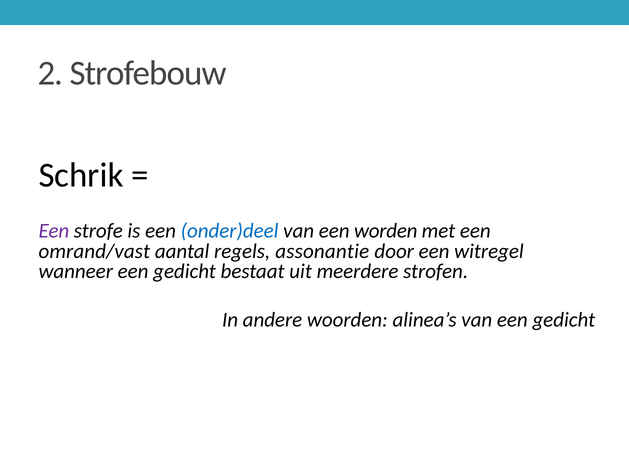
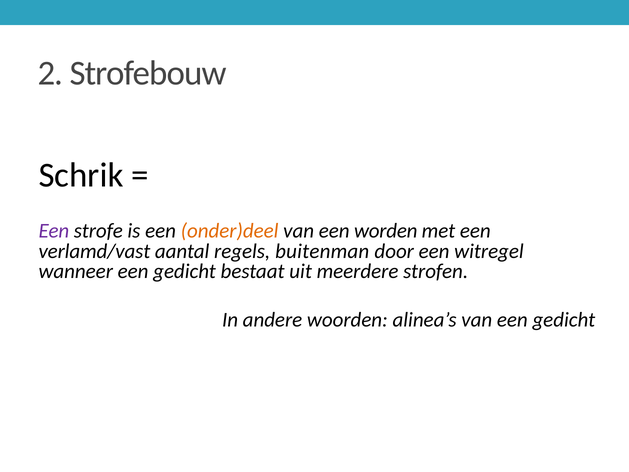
onder)deel colour: blue -> orange (230, 231)
omrand/vast: omrand/vast -> verlamd/vast (94, 251)
assonantie: assonantie -> buitenman (322, 251)
